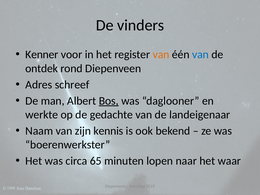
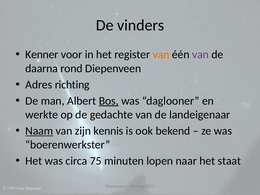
van colour: blue -> purple (201, 55)
ontdek: ontdek -> daarna (42, 68)
schreef: schreef -> richting (72, 85)
Naam underline: none -> present (39, 131)
65: 65 -> 75 (96, 161)
waar: waar -> staat (229, 161)
